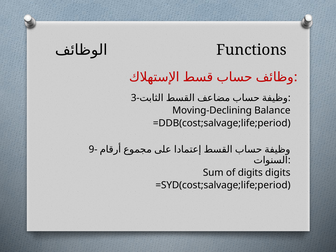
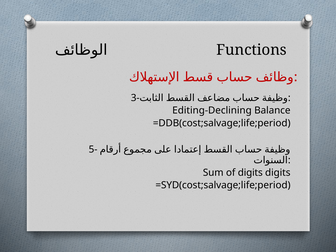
Moving-Declining: Moving-Declining -> Editing-Declining (212, 111)
9-: 9- -> 5- (93, 149)
